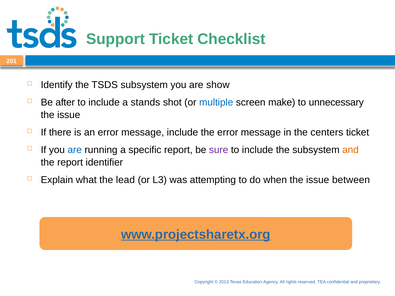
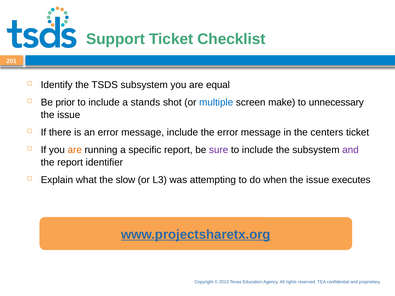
show: show -> equal (218, 85)
after: after -> prior (65, 102)
are colour: blue -> orange (75, 150)
and colour: orange -> purple (350, 150)
lead: lead -> slow (126, 180)
between: between -> executes (351, 180)
